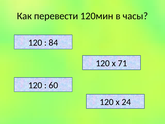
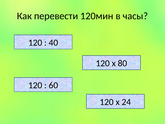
84: 84 -> 40 (53, 43)
71: 71 -> 80 (122, 63)
